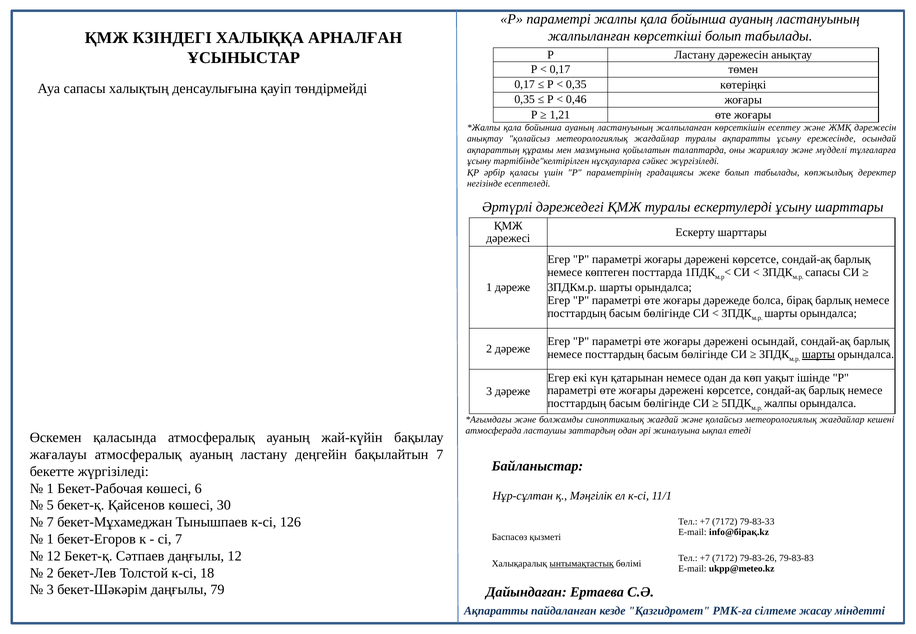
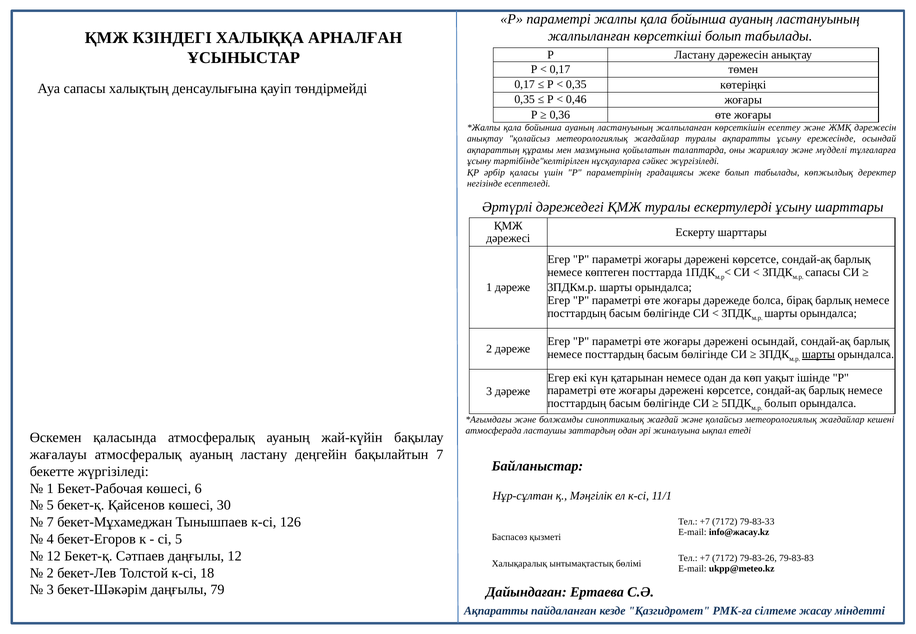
1,21: 1,21 -> 0,36 (560, 115)
жалпы: жалпы -> болып (781, 404)
info@бірақ.kz: info@бірақ.kz -> info@жасау.kz (739, 532)
1: 1 -> 4 (50, 539)
сі 7: 7 -> 5 (179, 539)
ынтымақтастық underline: present -> none (582, 564)
